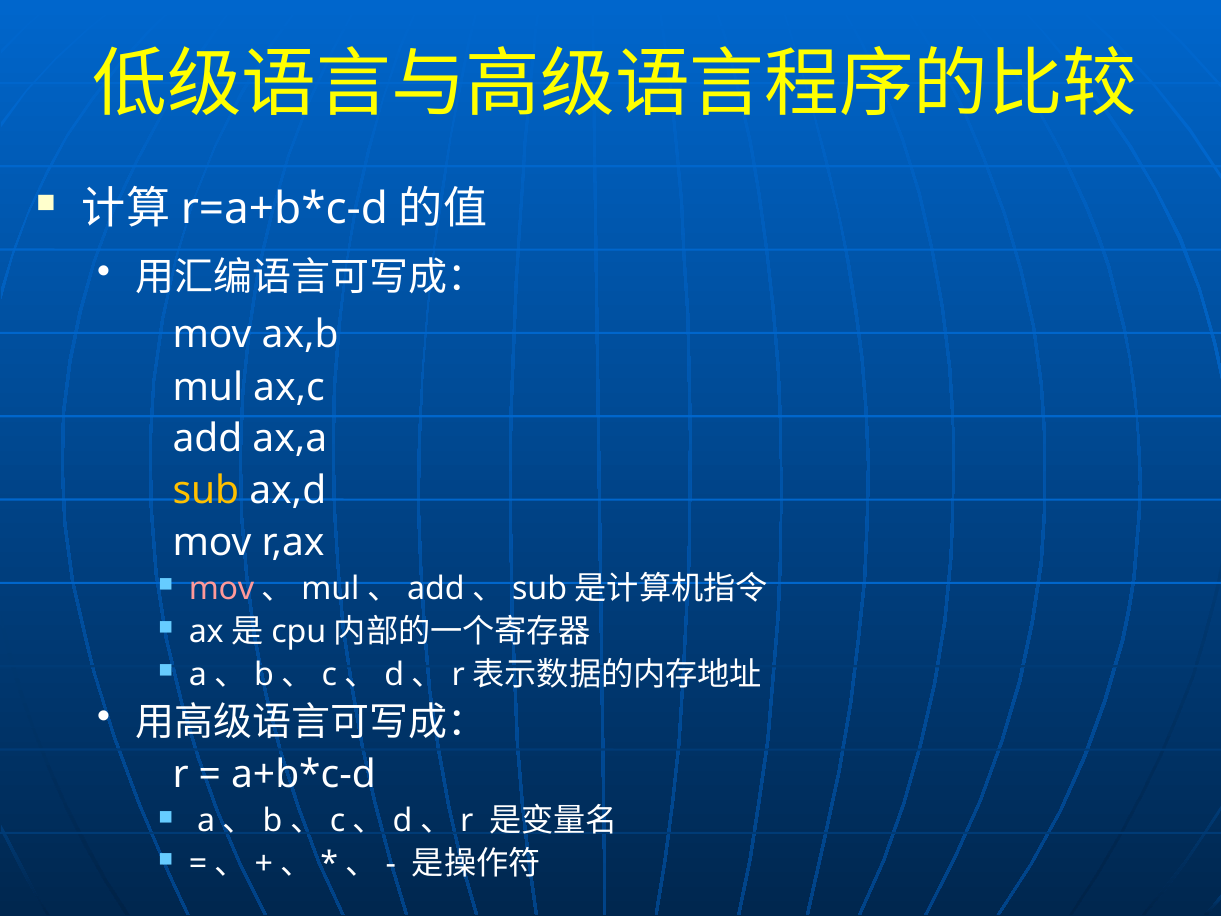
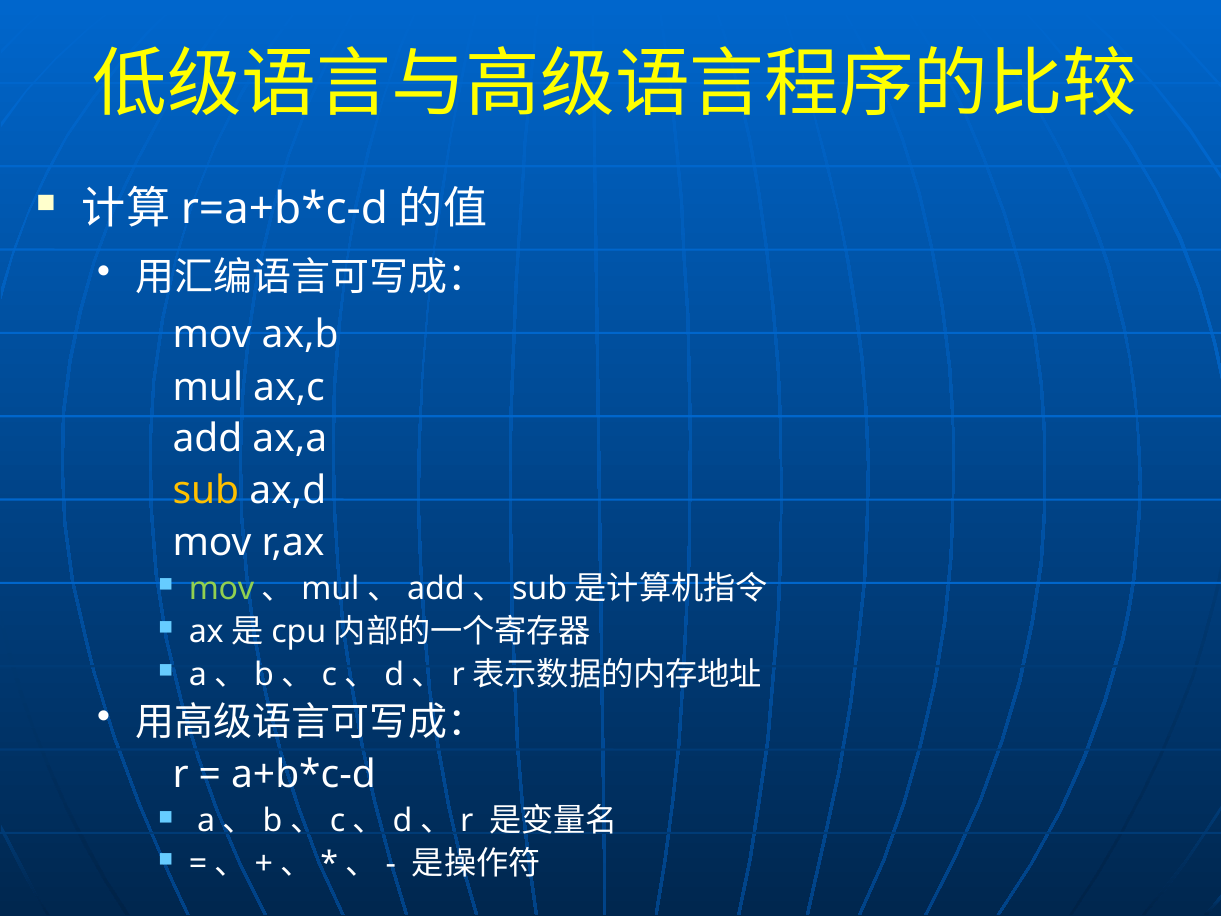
mov colour: pink -> light green (221, 589)
